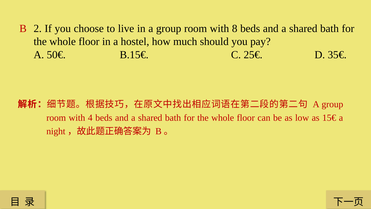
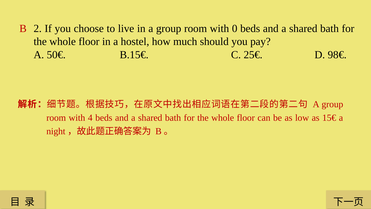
8: 8 -> 0 (235, 29)
35€: 35€ -> 98€ (337, 55)
